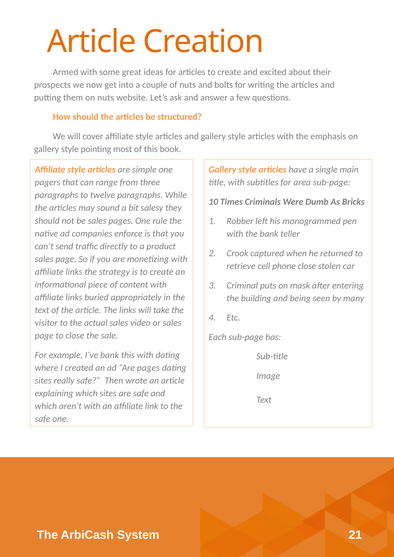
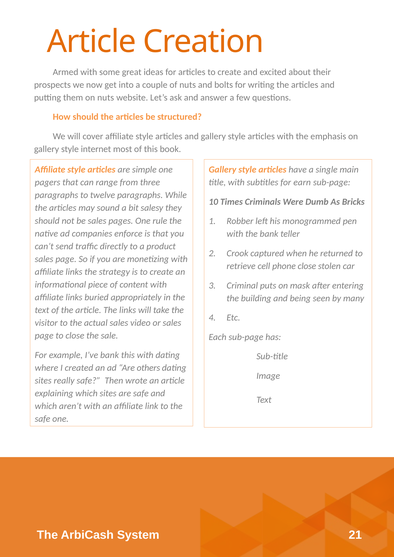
pointing: pointing -> internet (96, 149)
area: area -> earn (302, 183)
Are pages: pages -> others (148, 368)
